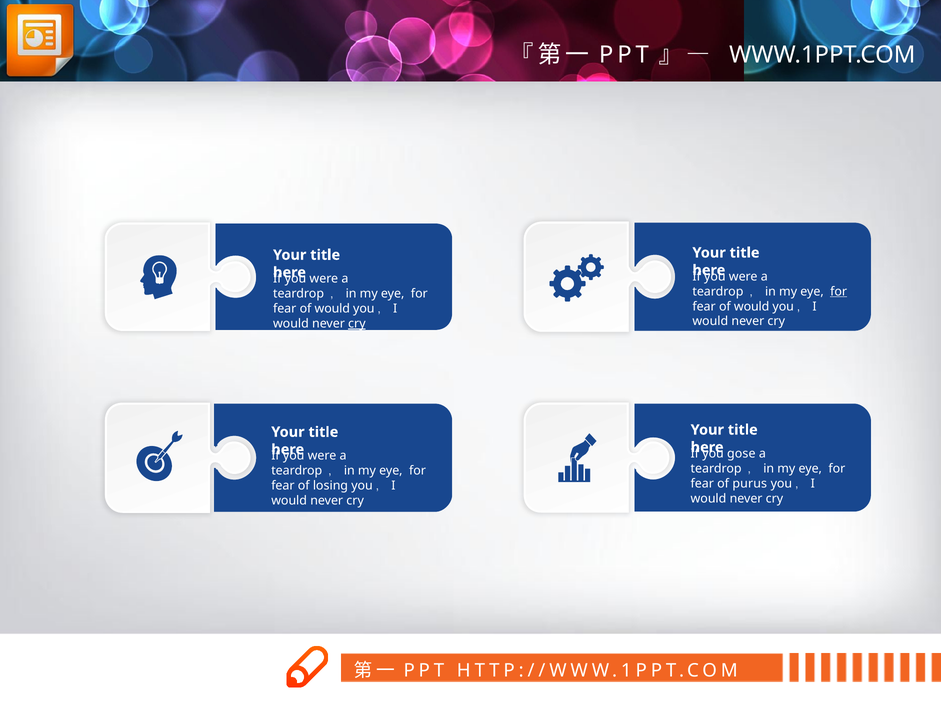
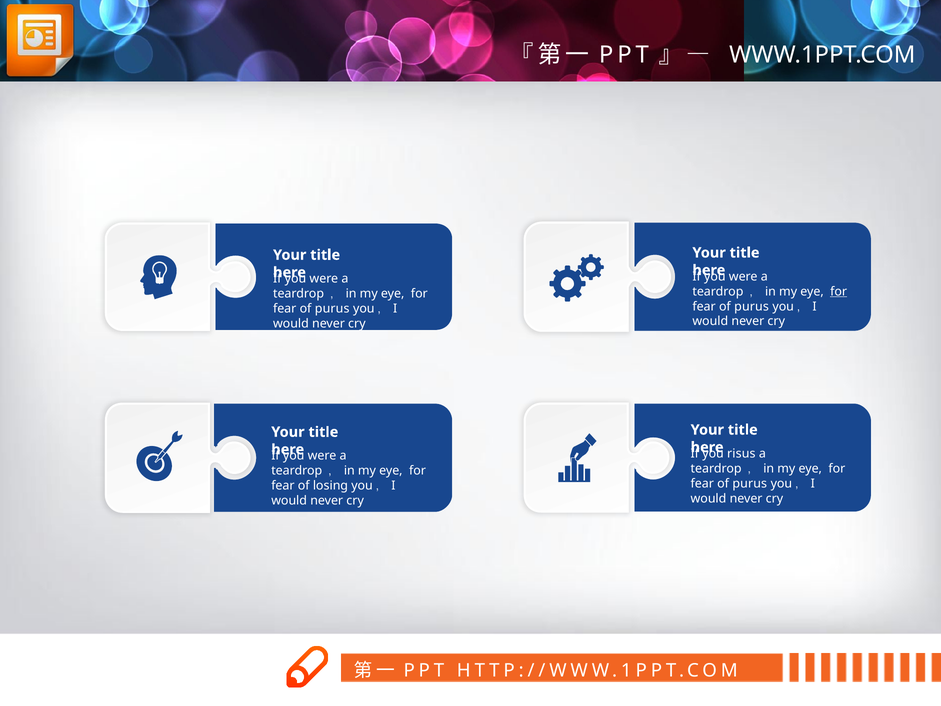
would: would -> purus (752, 306)
would: would -> purus (332, 308)
cry underline: present -> none (357, 323)
gose: gose -> risus (741, 453)
